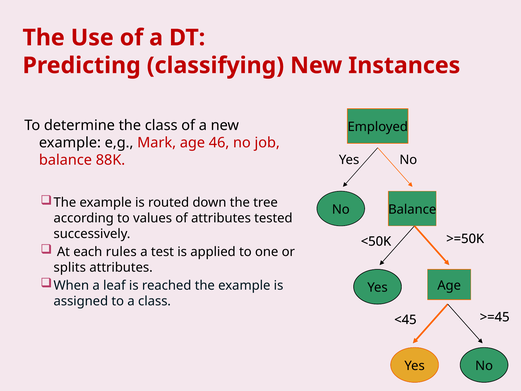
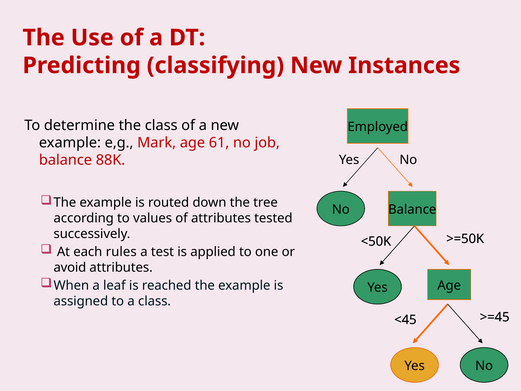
46: 46 -> 61 (219, 143)
splits: splits -> avoid (70, 267)
